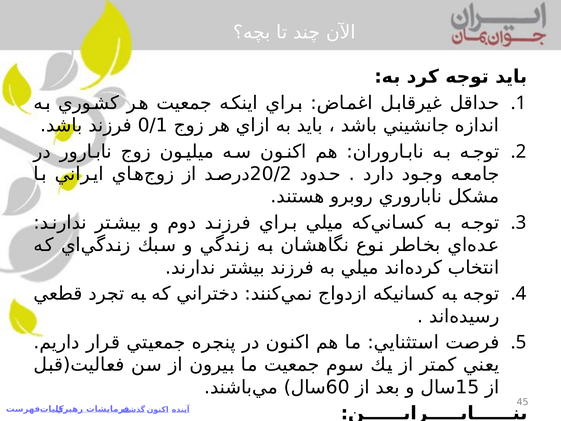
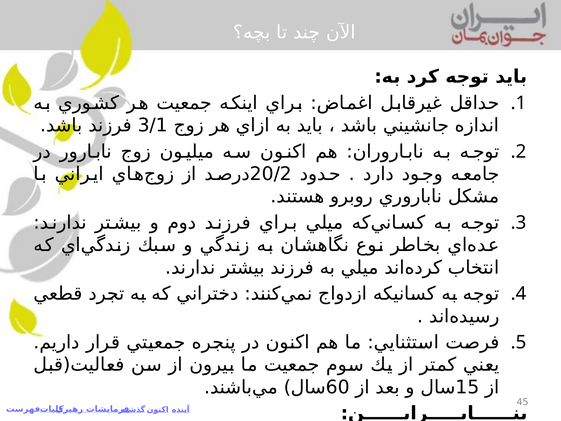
0/1: 0/1 -> 3/1 (153, 125)
